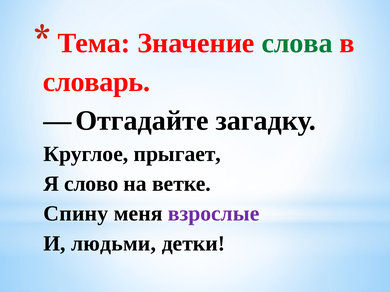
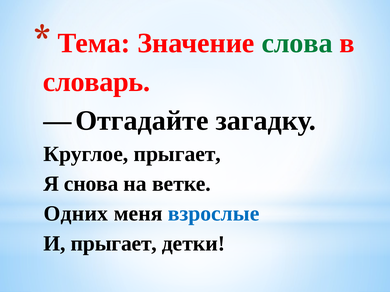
слово: слово -> снова (91, 184)
Спину: Спину -> Одних (76, 214)
взрослые colour: purple -> blue (214, 214)
И людьми: людьми -> прыгает (114, 244)
